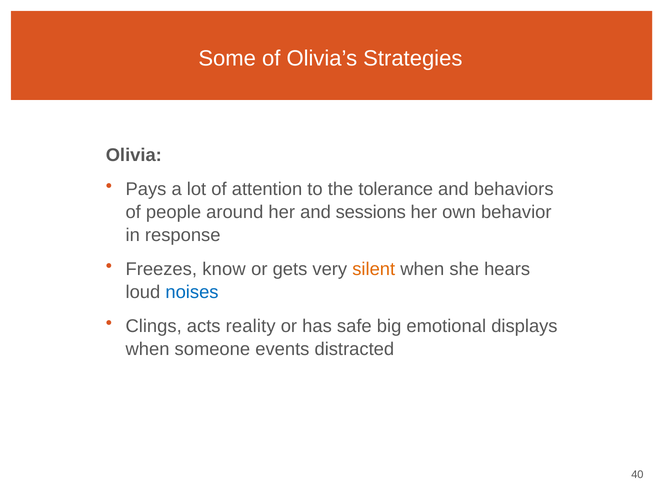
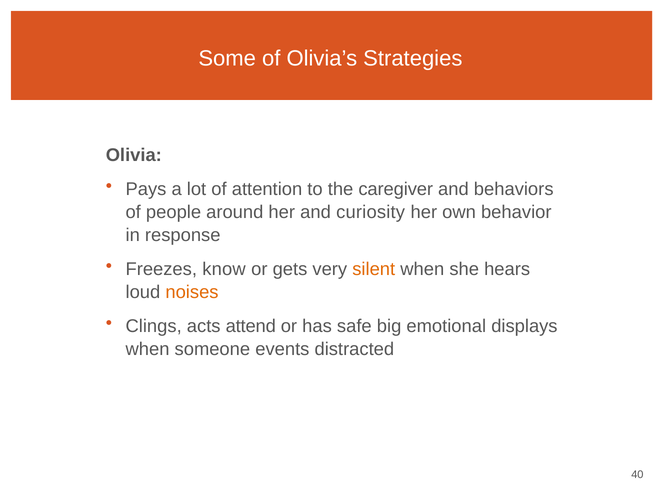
tolerance: tolerance -> caregiver (396, 189)
sessions: sessions -> curiosity (371, 212)
noises colour: blue -> orange (192, 292)
reality: reality -> attend (251, 326)
